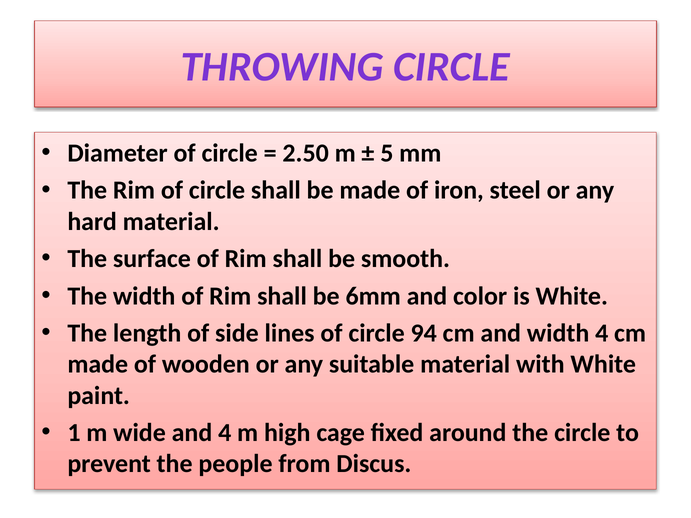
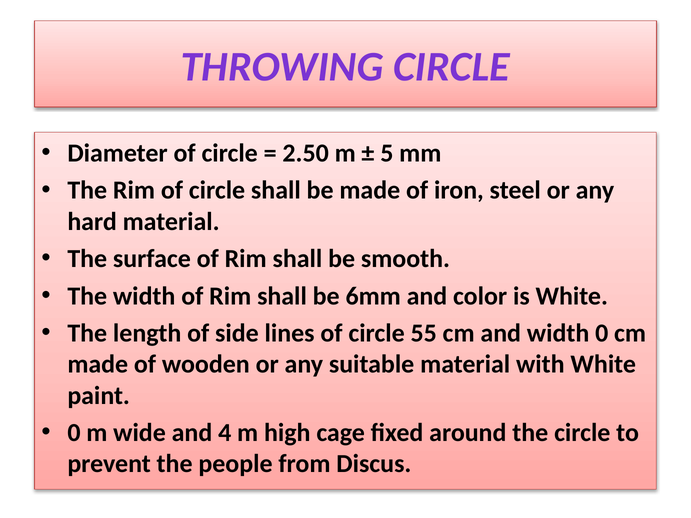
94: 94 -> 55 (424, 333)
width 4: 4 -> 0 (602, 333)
1: 1 -> 0 (74, 433)
